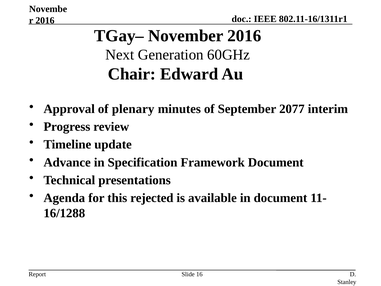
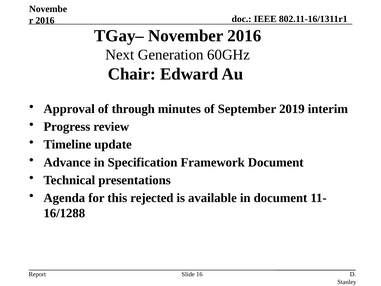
plenary: plenary -> through (133, 109)
2077: 2077 -> 2019 (292, 109)
